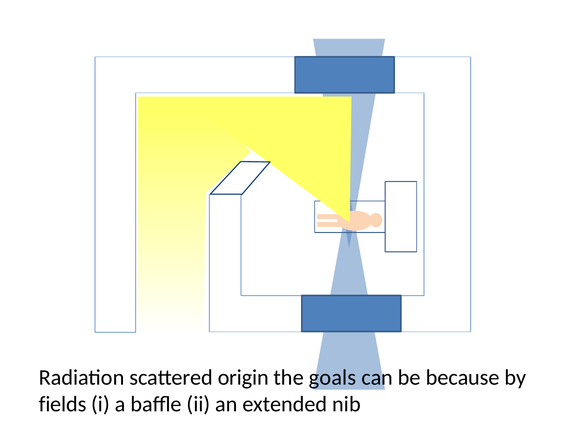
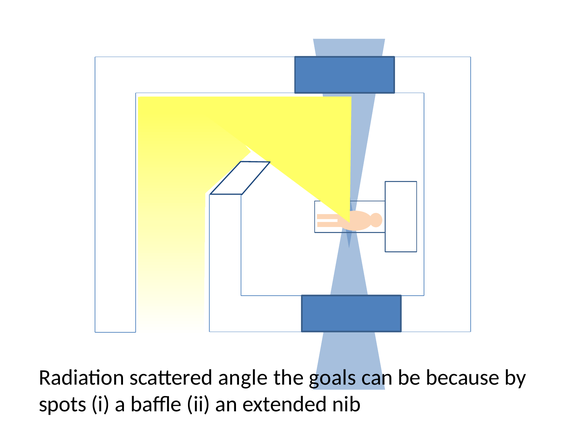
origin: origin -> angle (243, 378)
fields: fields -> spots (63, 404)
